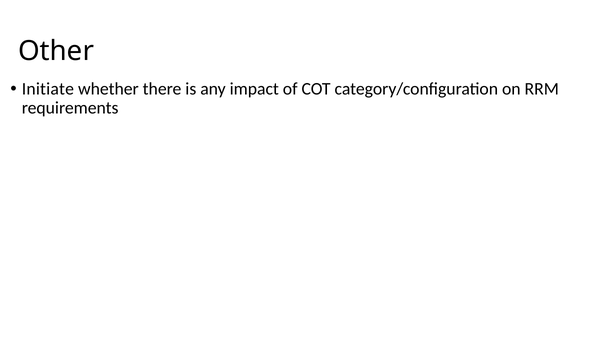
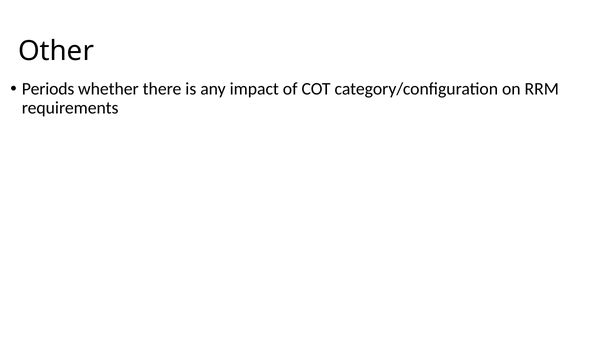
Initiate: Initiate -> Periods (48, 89)
